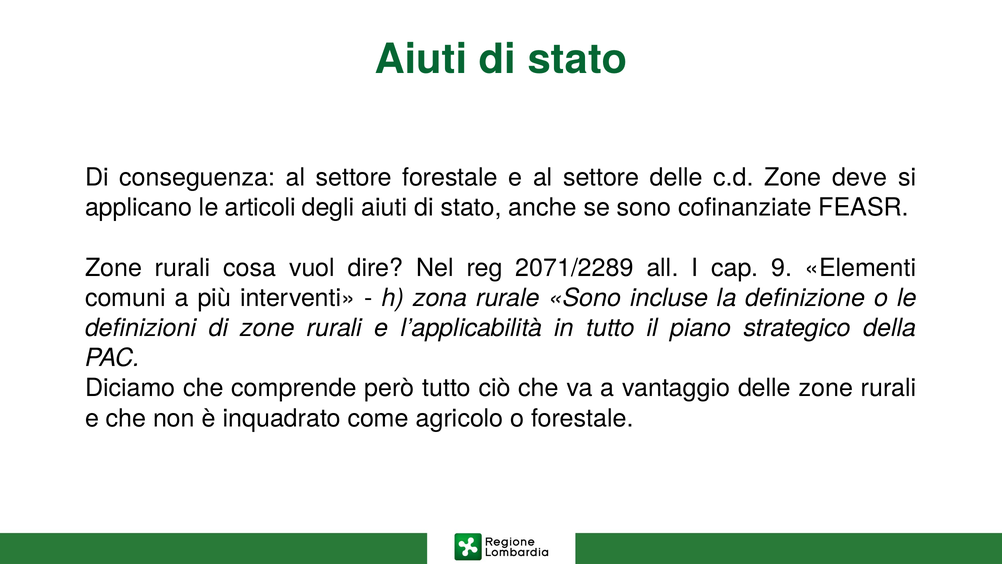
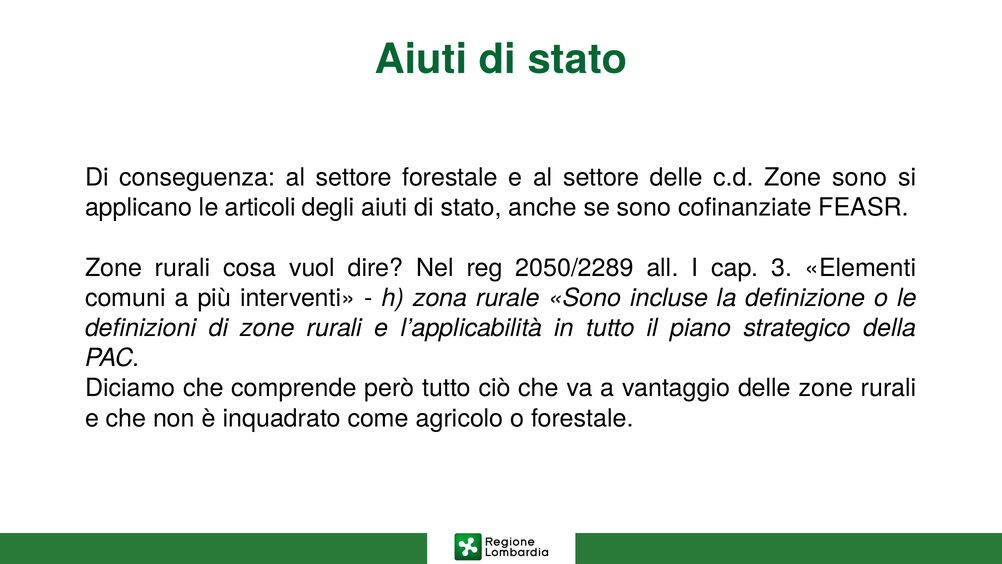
Zone deve: deve -> sono (860, 177)
2071/2289: 2071/2289 -> 2050/2289 (575, 268)
9: 9 -> 3 (782, 268)
